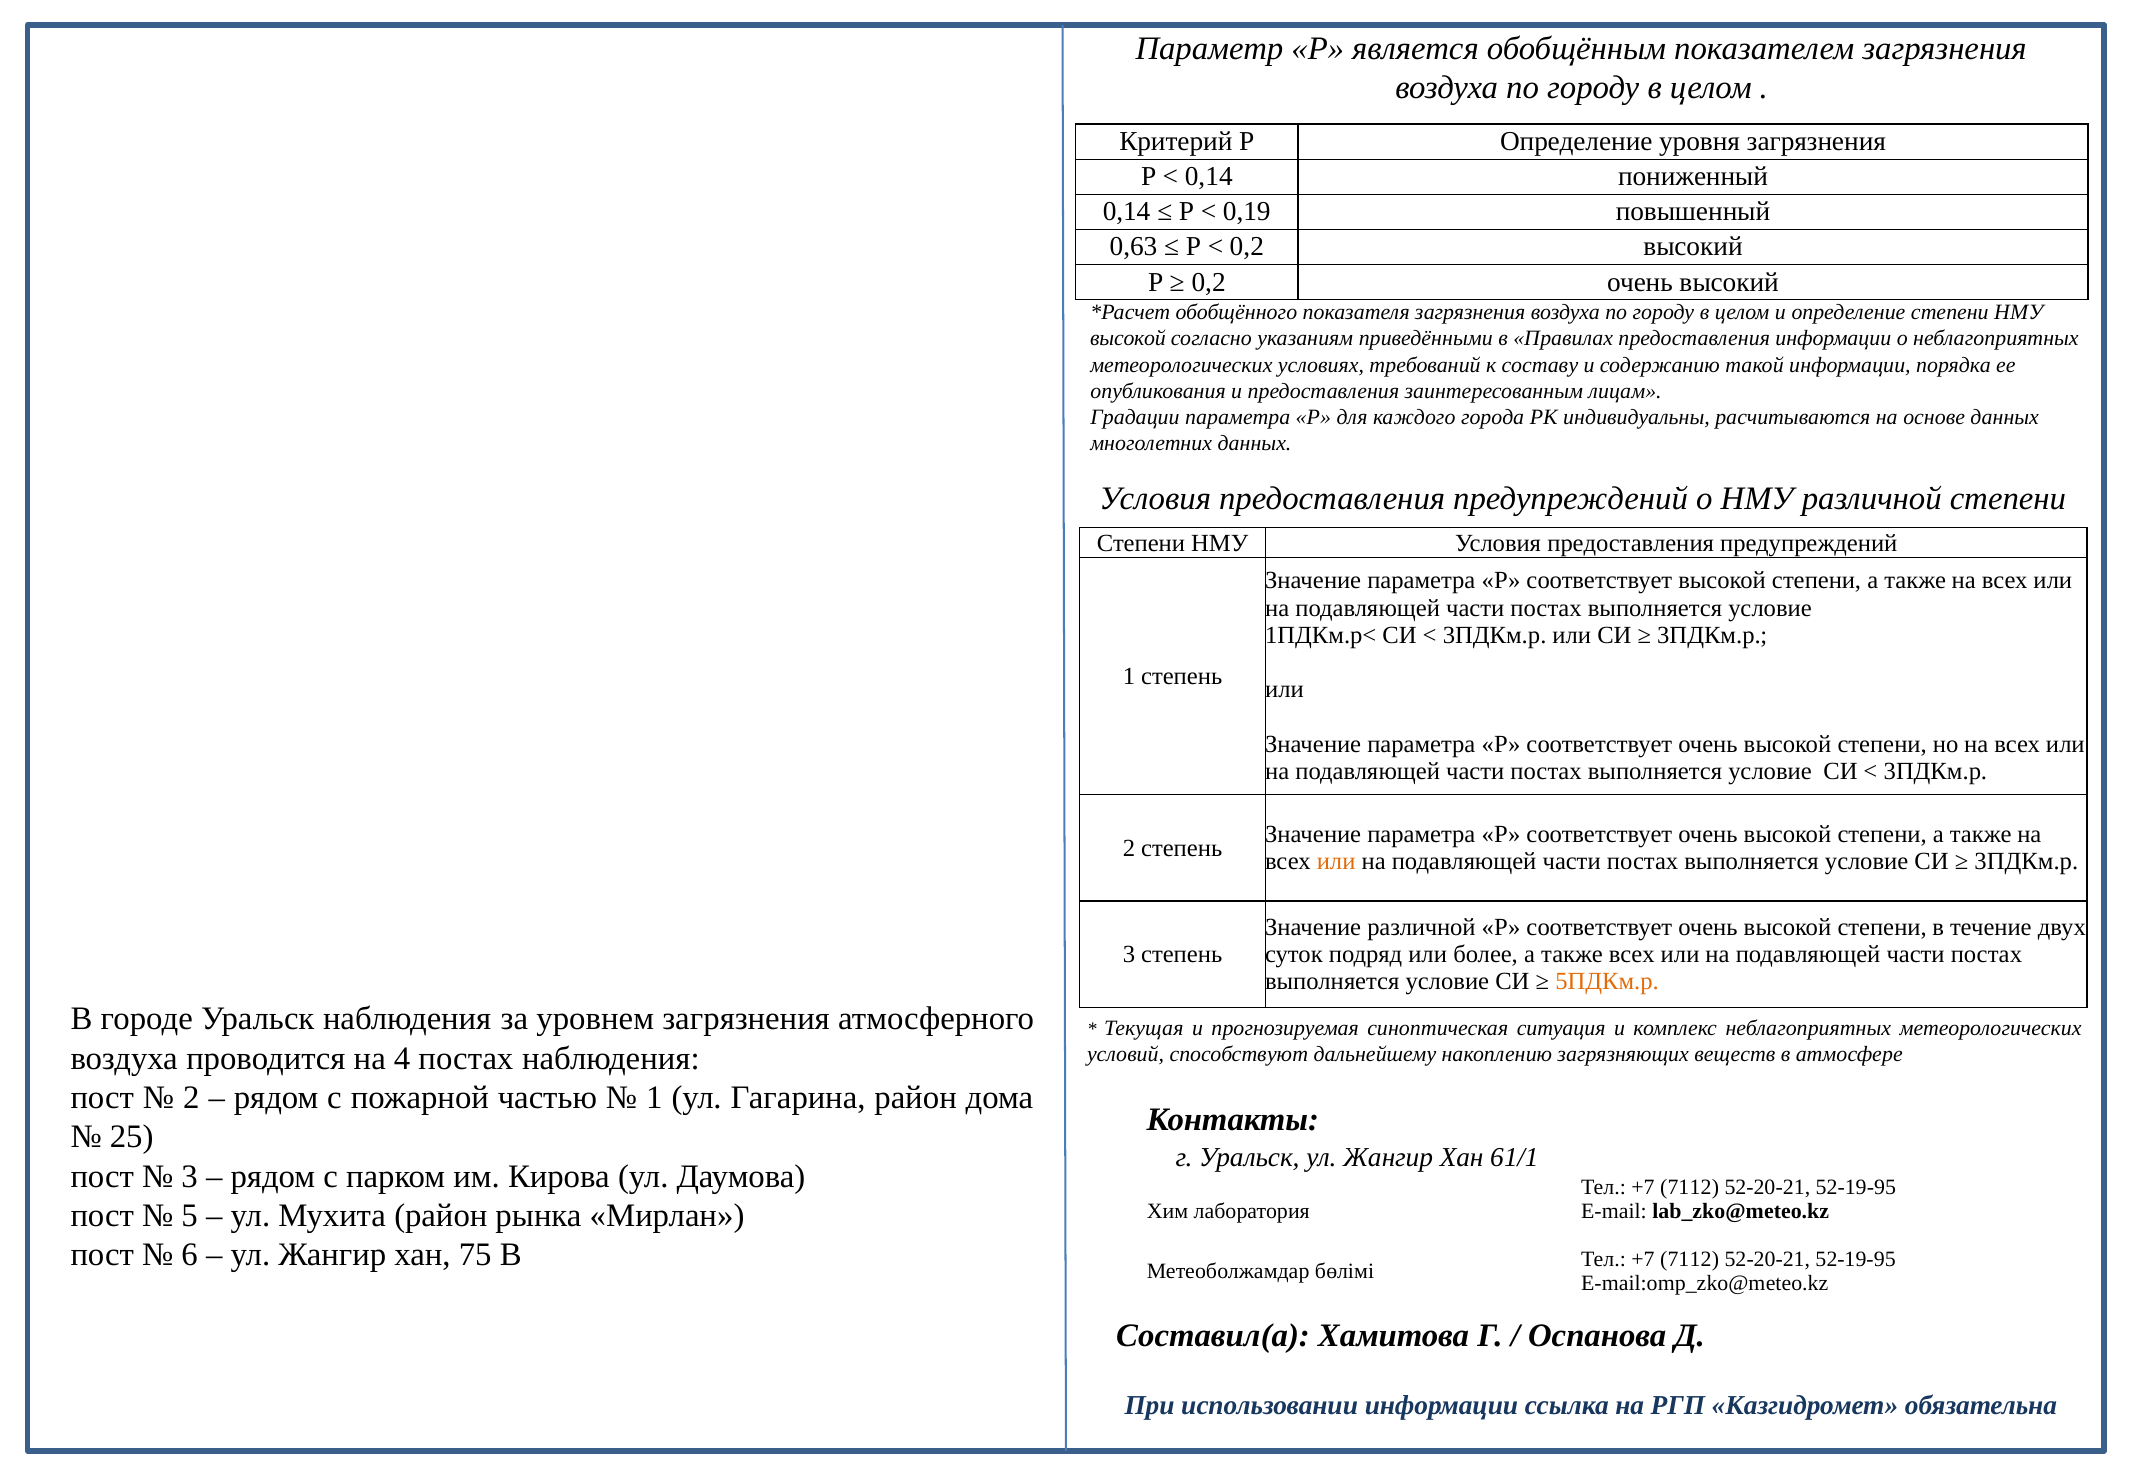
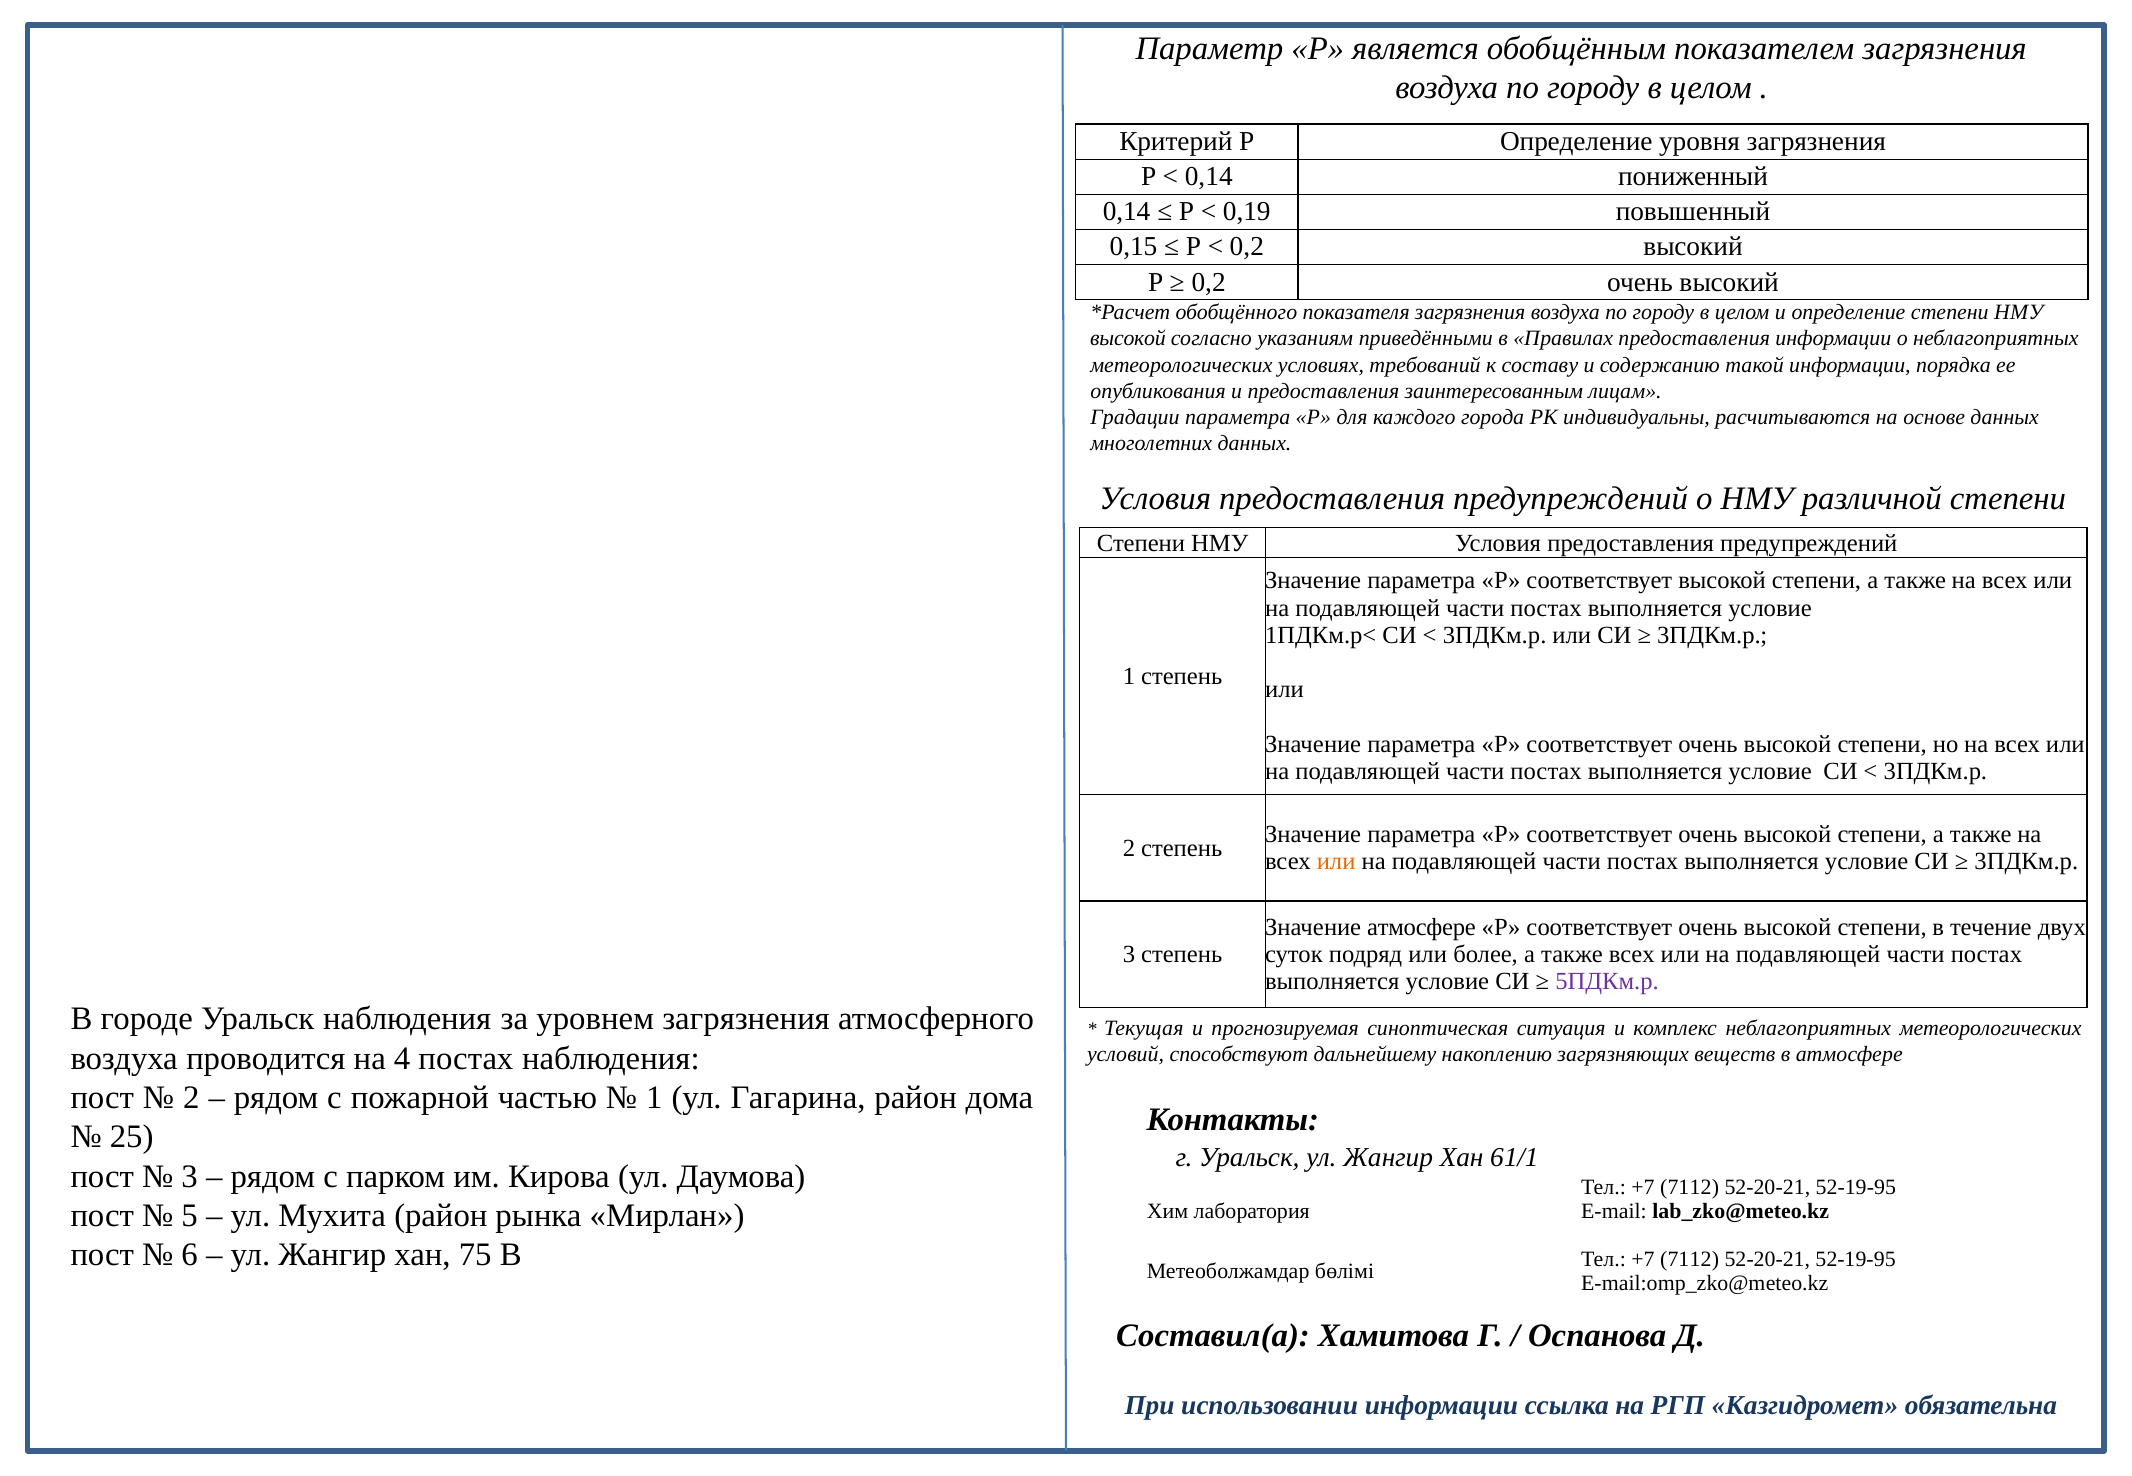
0,63: 0,63 -> 0,15 (1134, 247)
Значение различной: различной -> атмосфере (1421, 927)
5ПДКм.р colour: orange -> purple (1607, 982)
